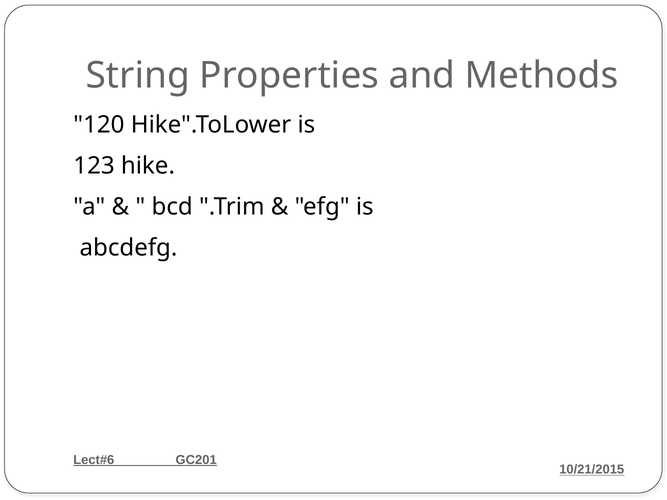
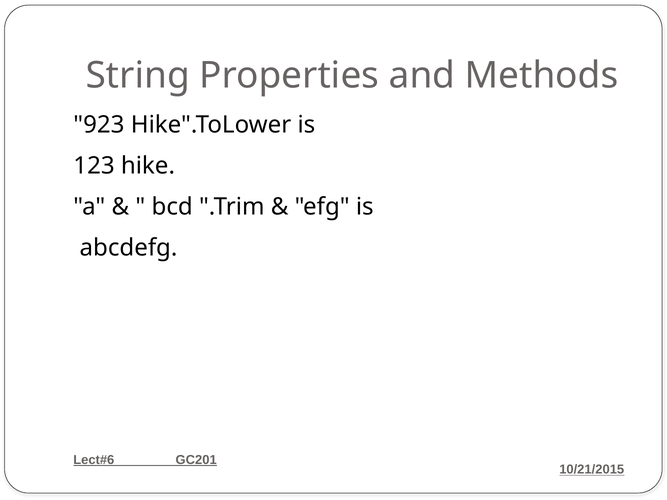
120: 120 -> 923 (99, 125)
